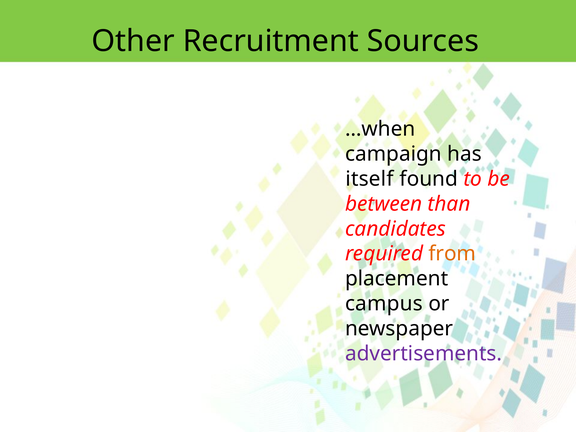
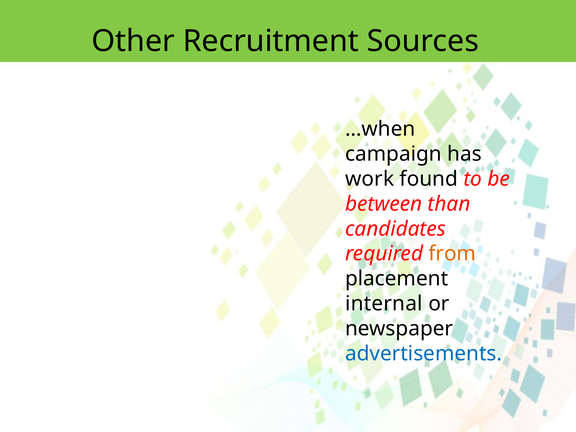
itself: itself -> work (370, 179)
campus: campus -> internal (384, 304)
advertisements colour: purple -> blue (424, 354)
